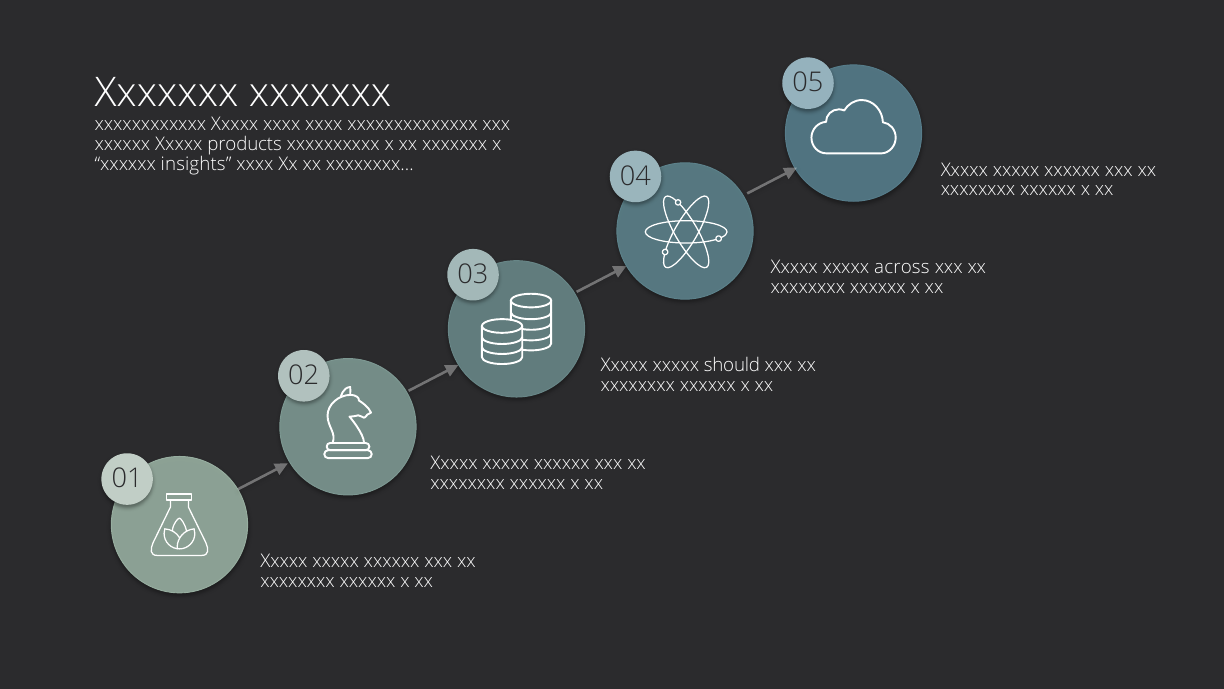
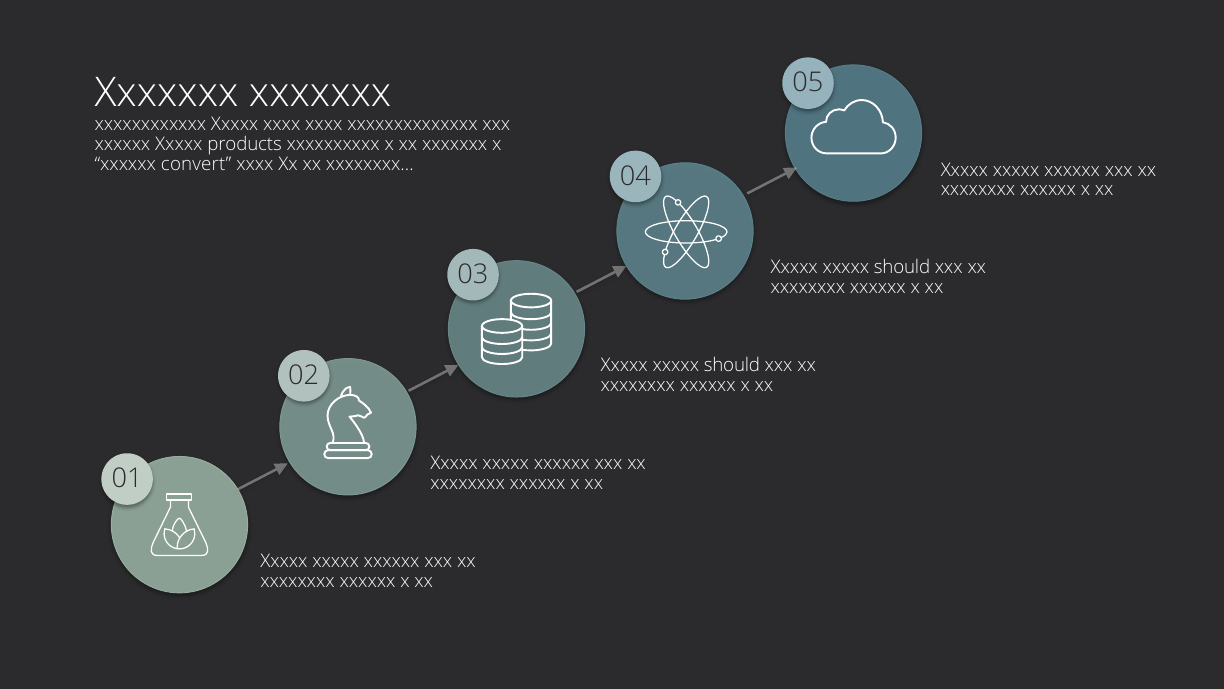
insights: insights -> convert (196, 165)
across: across -> should (902, 267)
